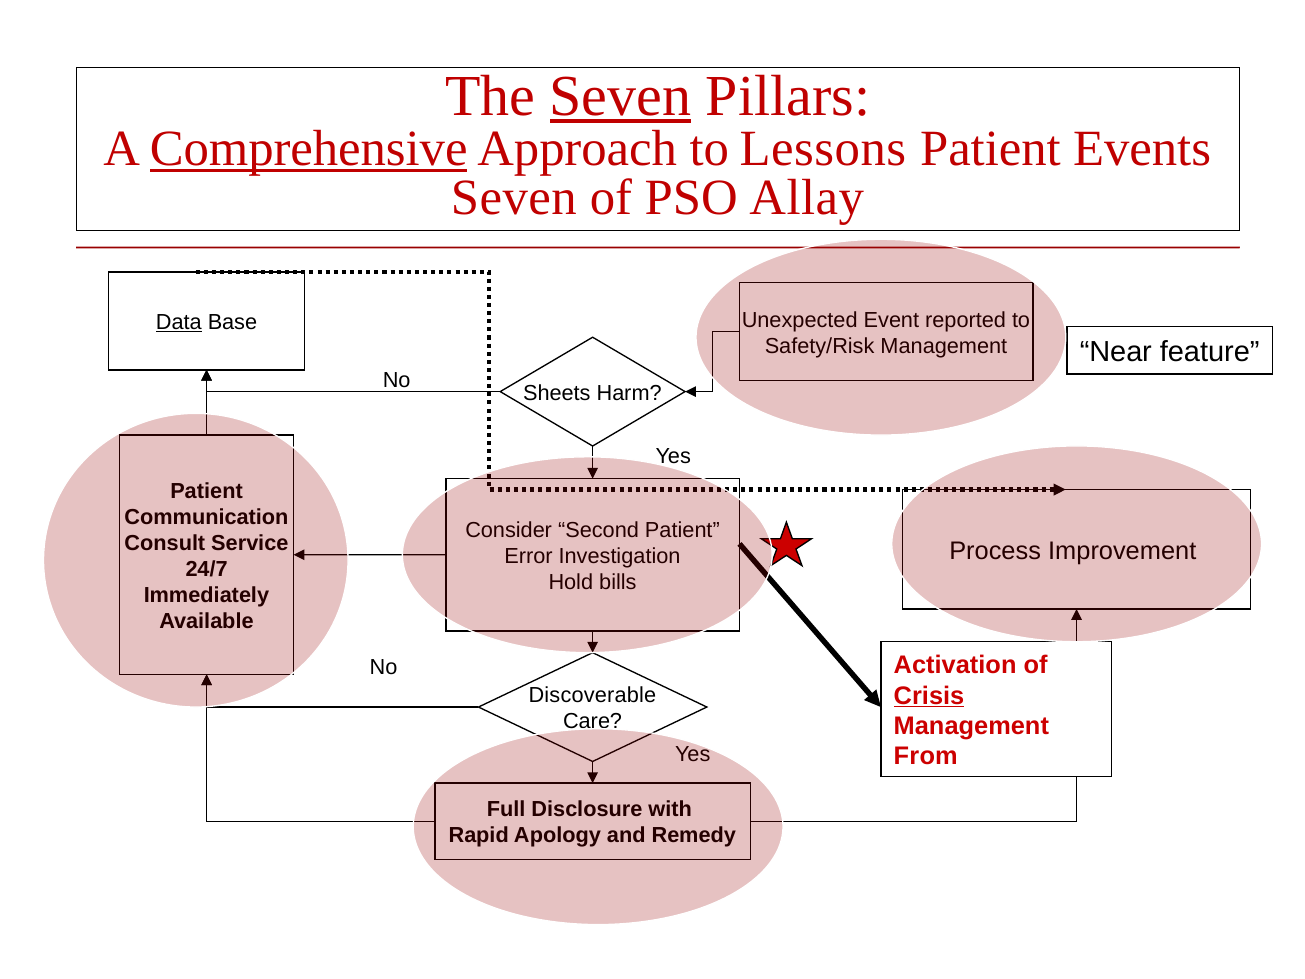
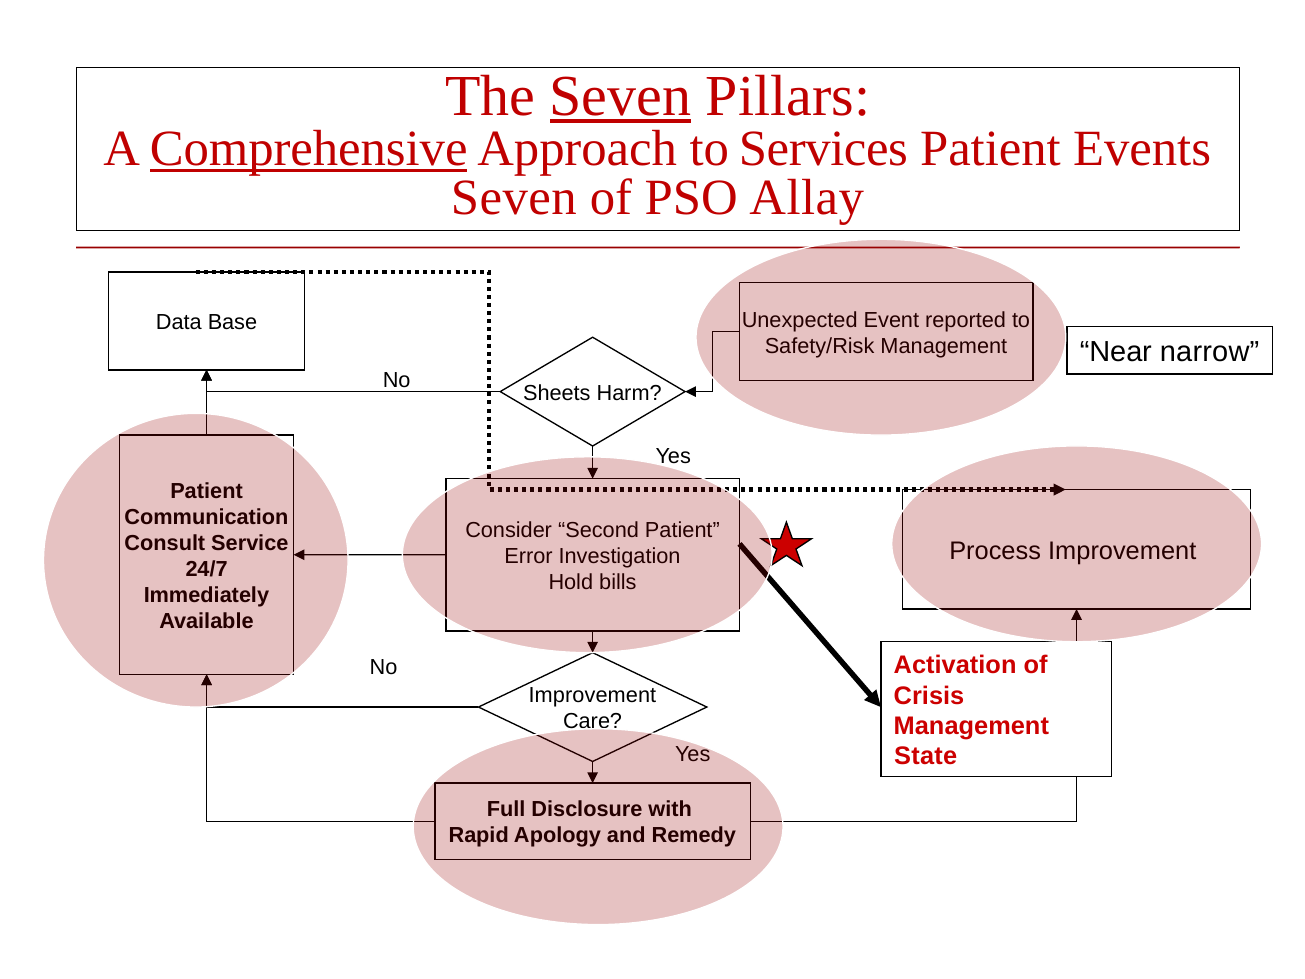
Lessons: Lessons -> Services (823, 149)
Data underline: present -> none (179, 322)
feature: feature -> narrow (1210, 352)
Crisis underline: present -> none (929, 695)
Discoverable: Discoverable -> Improvement (592, 695)
From: From -> State (926, 756)
